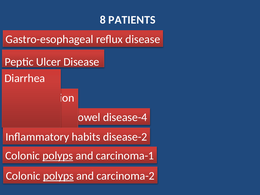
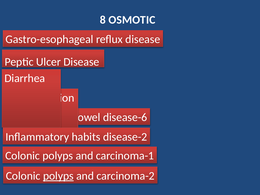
PATIENTS: PATIENTS -> OSMOTIC (132, 20)
disease-4: disease-4 -> disease-6 (125, 117)
polyps underline: present -> none (58, 156)
